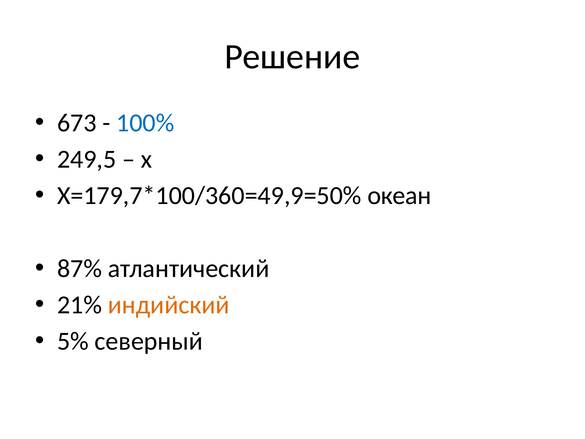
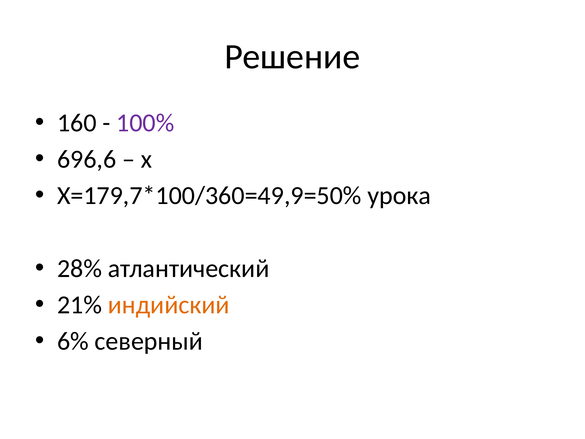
673: 673 -> 160 (77, 123)
100% colour: blue -> purple (145, 123)
249,5: 249,5 -> 696,6 (87, 159)
океан: океан -> урока (399, 196)
87%: 87% -> 28% (79, 268)
5%: 5% -> 6% (73, 341)
